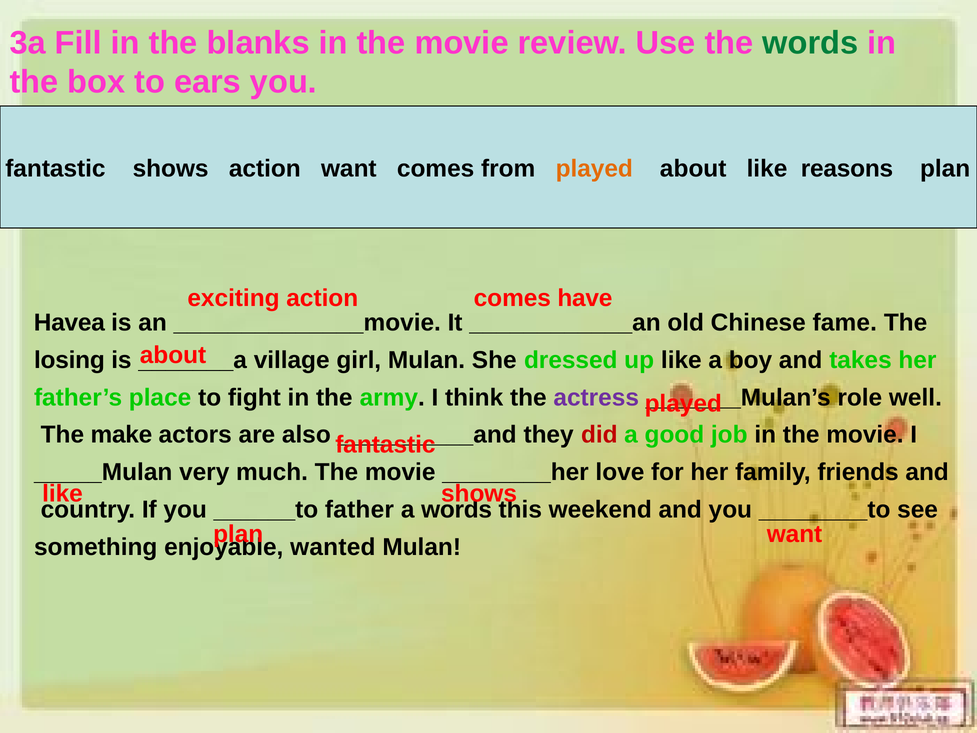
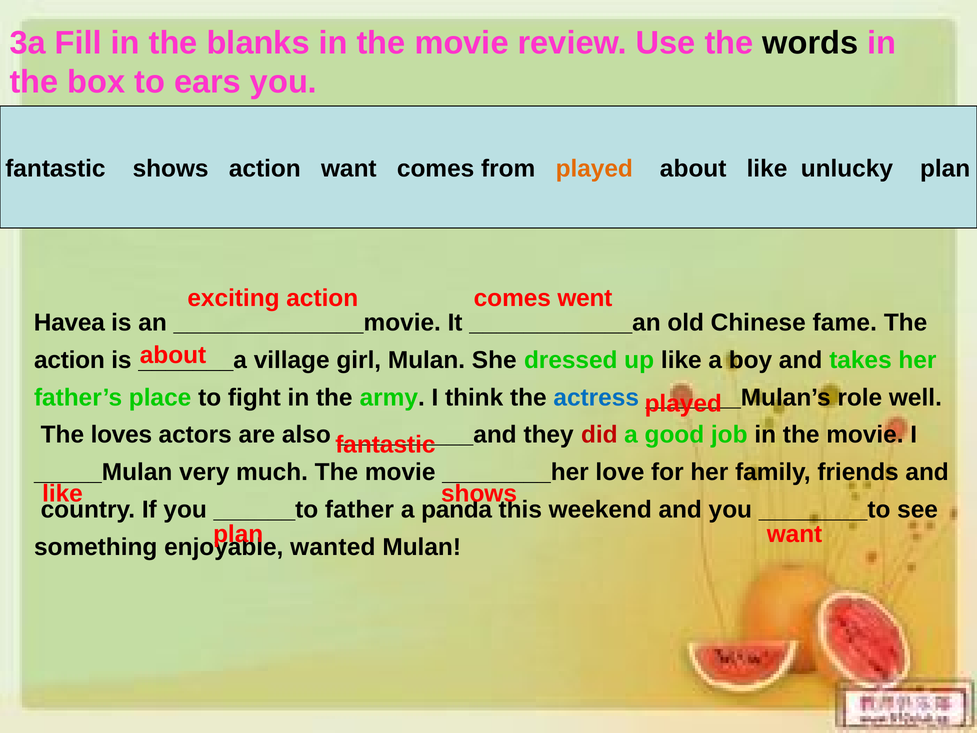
words colour: green -> black (810, 43)
reasons: reasons -> unlucky (847, 169)
have: have -> went (585, 298)
losing: losing -> action (69, 360)
actress colour: purple -> blue (596, 397)
make: make -> loves (121, 435)
a words: words -> panda (457, 510)
